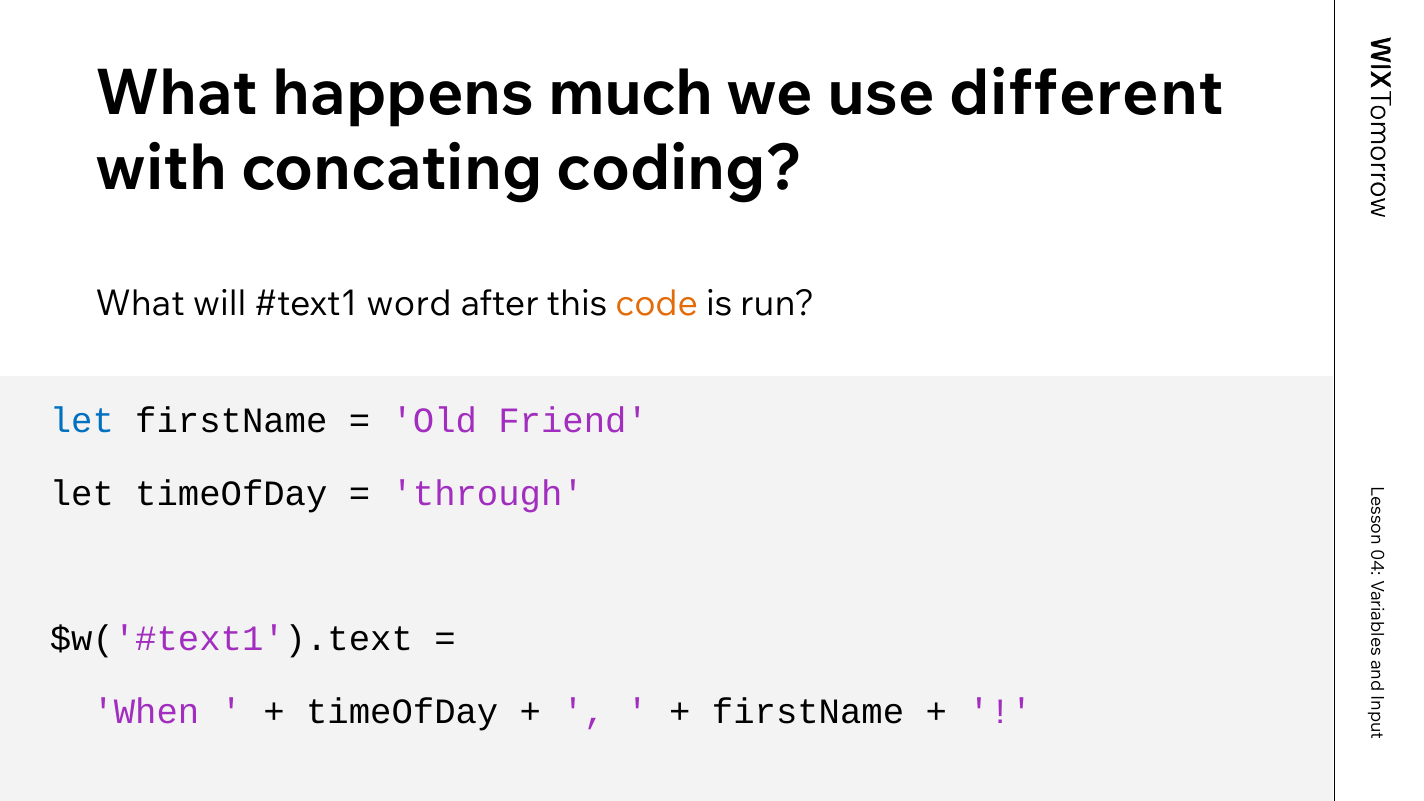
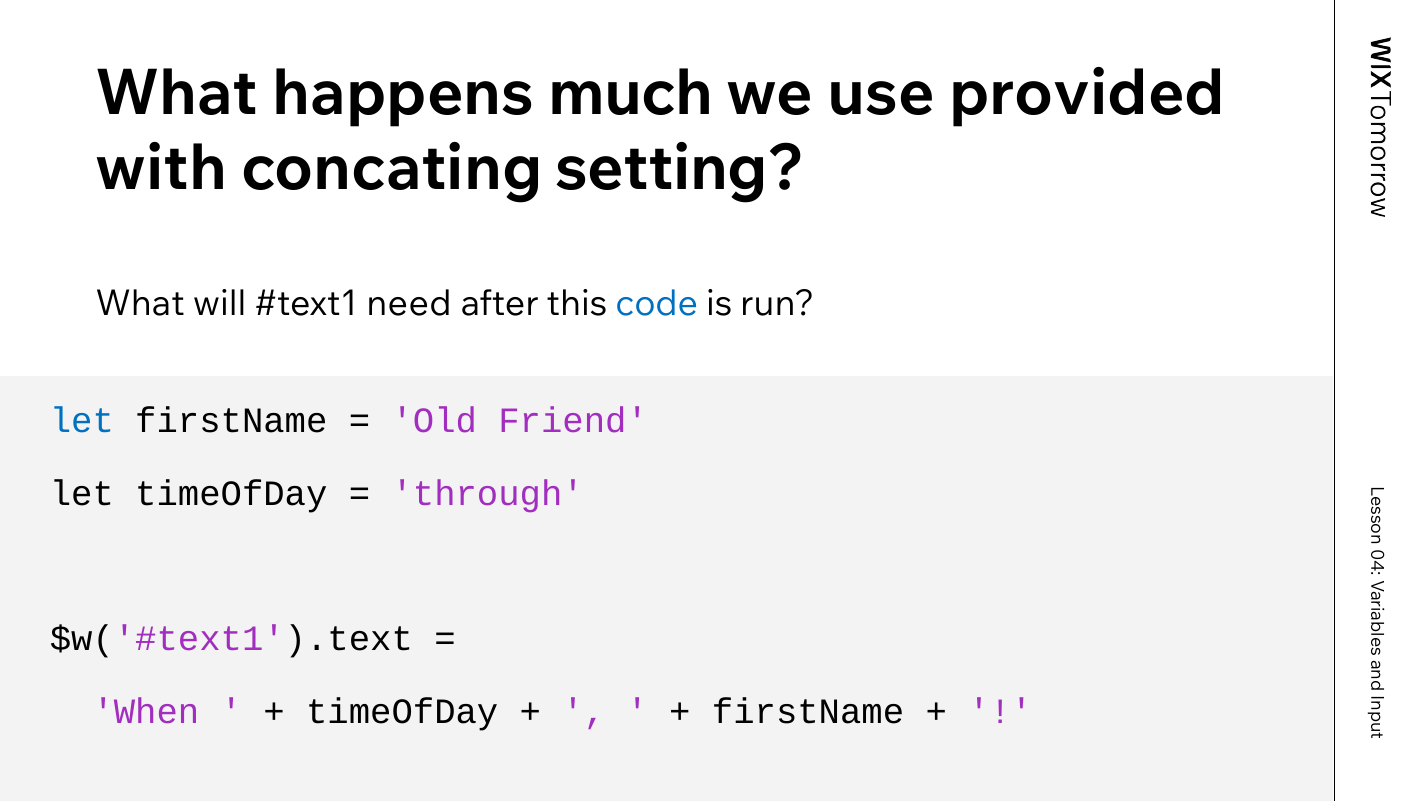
different: different -> provided (1087, 93)
coding: coding -> setting (680, 169)
word: word -> need (409, 304)
code colour: orange -> blue (657, 304)
